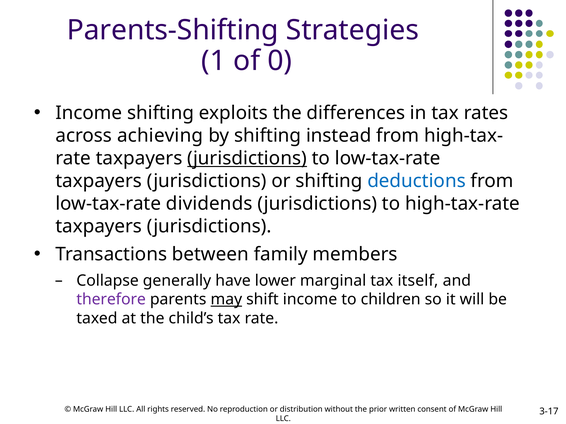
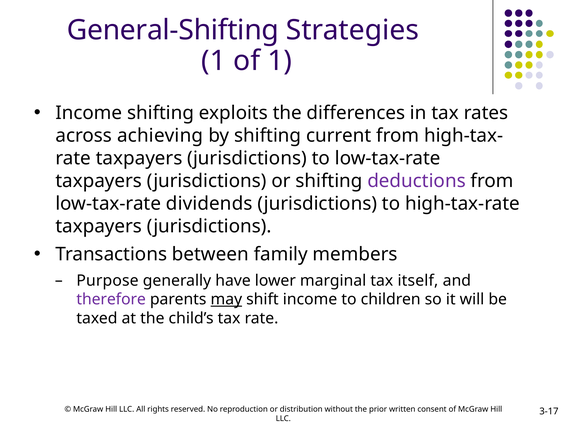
Parents-Shifting: Parents-Shifting -> General-Shifting (173, 30)
of 0: 0 -> 1 (280, 61)
instead: instead -> current (339, 136)
jurisdictions underline: present -> none (247, 159)
deductions colour: blue -> purple (417, 181)
Collapse: Collapse -> Purpose (107, 281)
